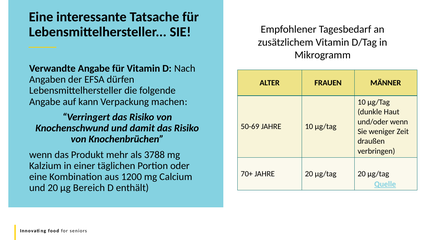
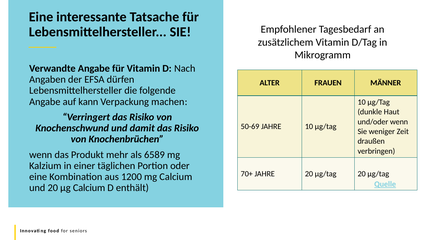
3788: 3788 -> 6589 (154, 154)
µg Bereich: Bereich -> Calcium (89, 188)
